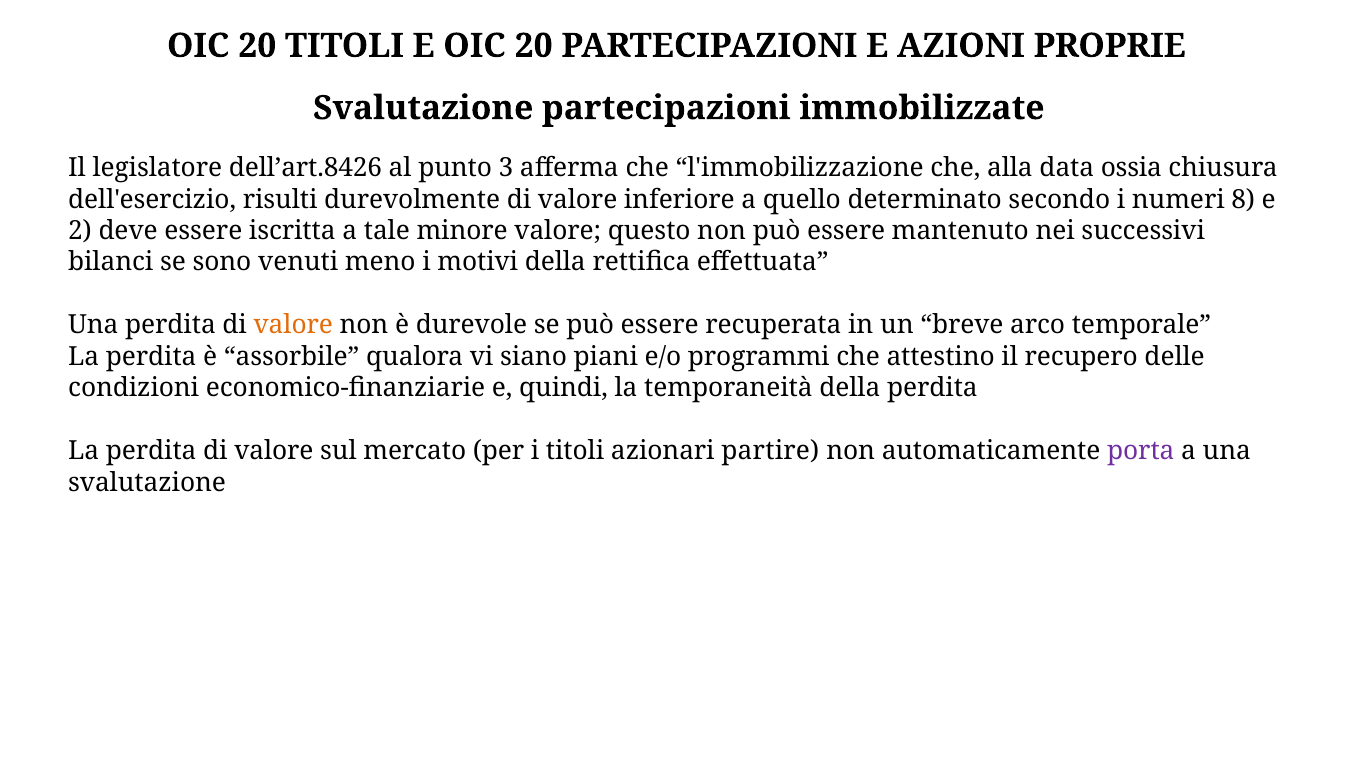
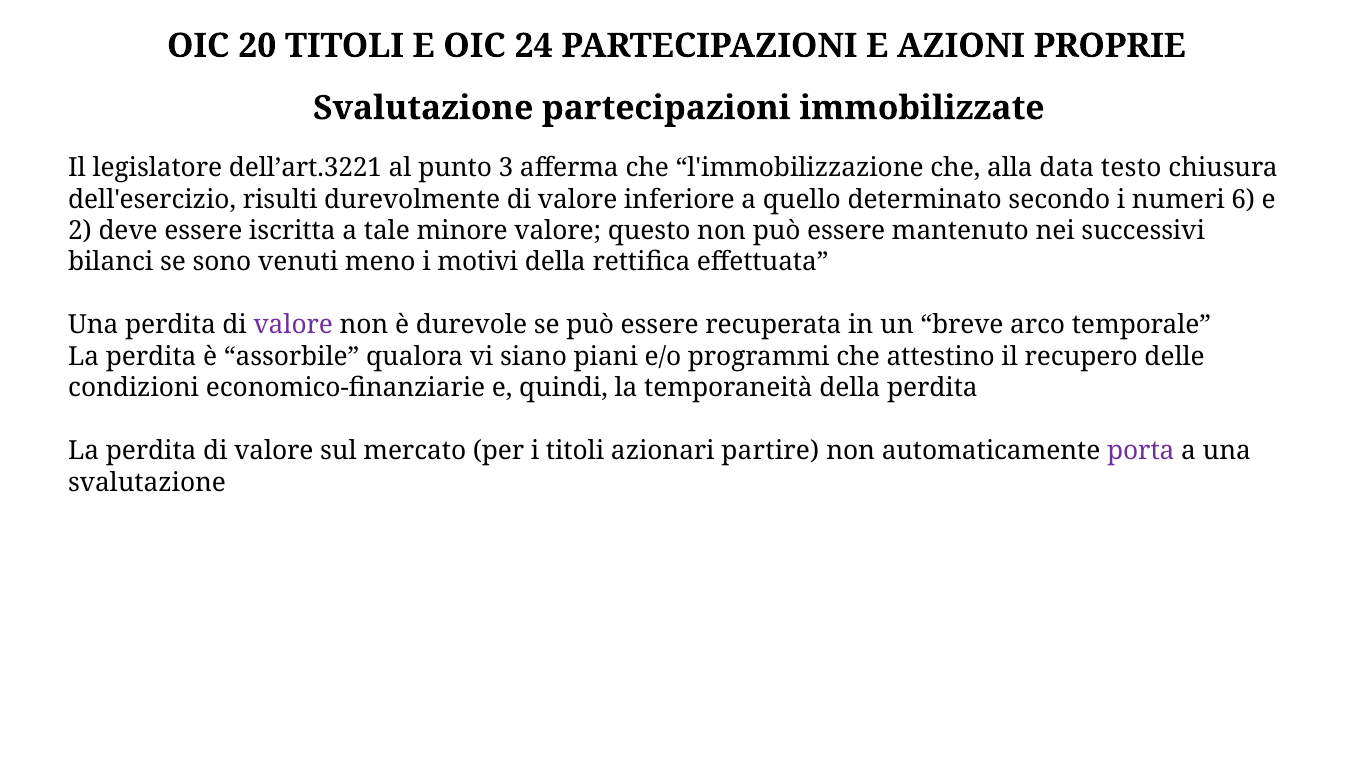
E OIC 20: 20 -> 24 (534, 46)
dell’art.8426: dell’art.8426 -> dell’art.3221 (306, 168)
ossia: ossia -> testo (1131, 168)
8: 8 -> 6 (1243, 199)
valore colour: orange -> purple (293, 325)
